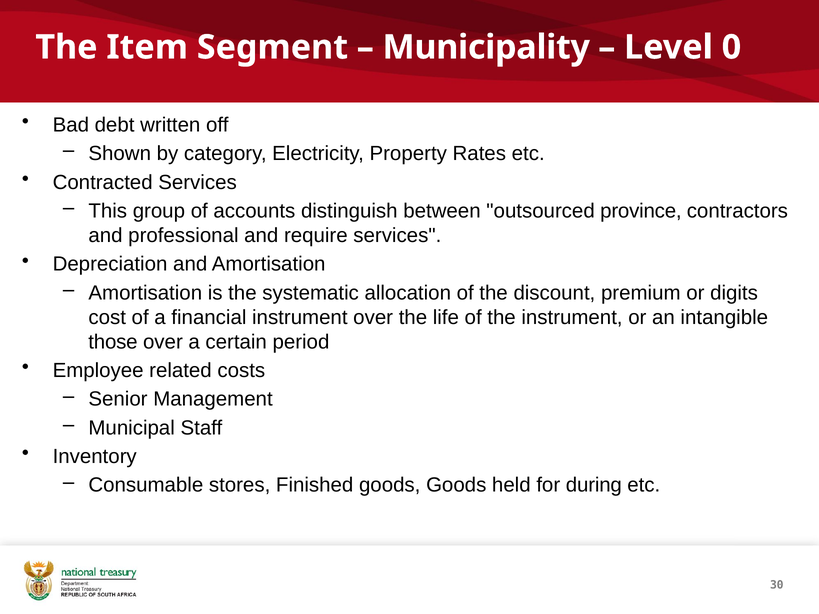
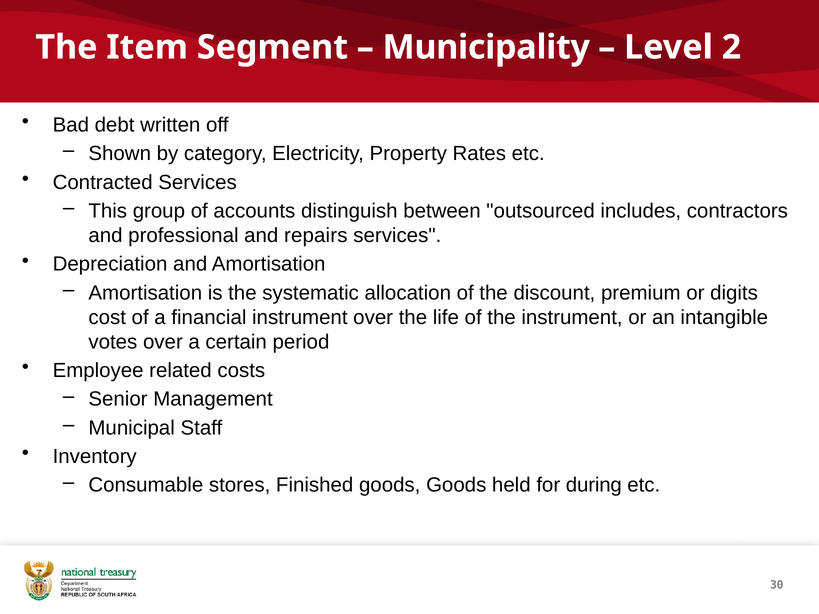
0: 0 -> 2 (731, 47)
province: province -> includes (641, 211)
require: require -> repairs (316, 236)
those: those -> votes (113, 342)
